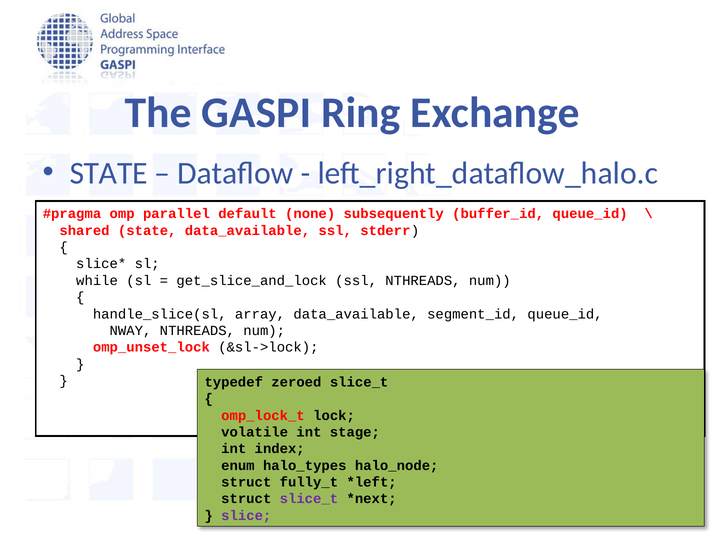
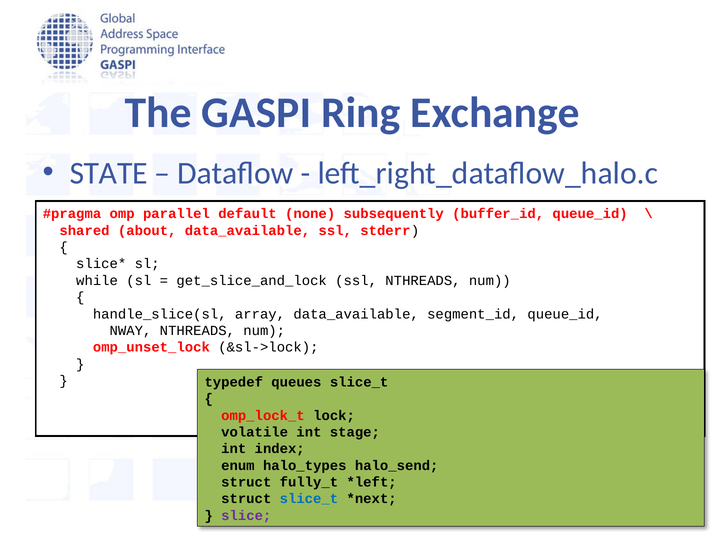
shared state: state -> about (147, 231)
zeroed: zeroed -> queues (296, 382)
halo_node: halo_node -> halo_send (397, 466)
slice_t colour: purple -> blue (309, 499)
